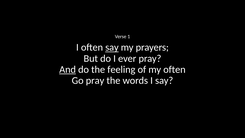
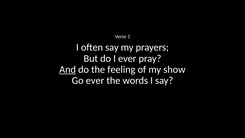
say underline: present -> none (112, 47)
my often: often -> show (174, 69)
Go pray: pray -> ever (95, 80)
